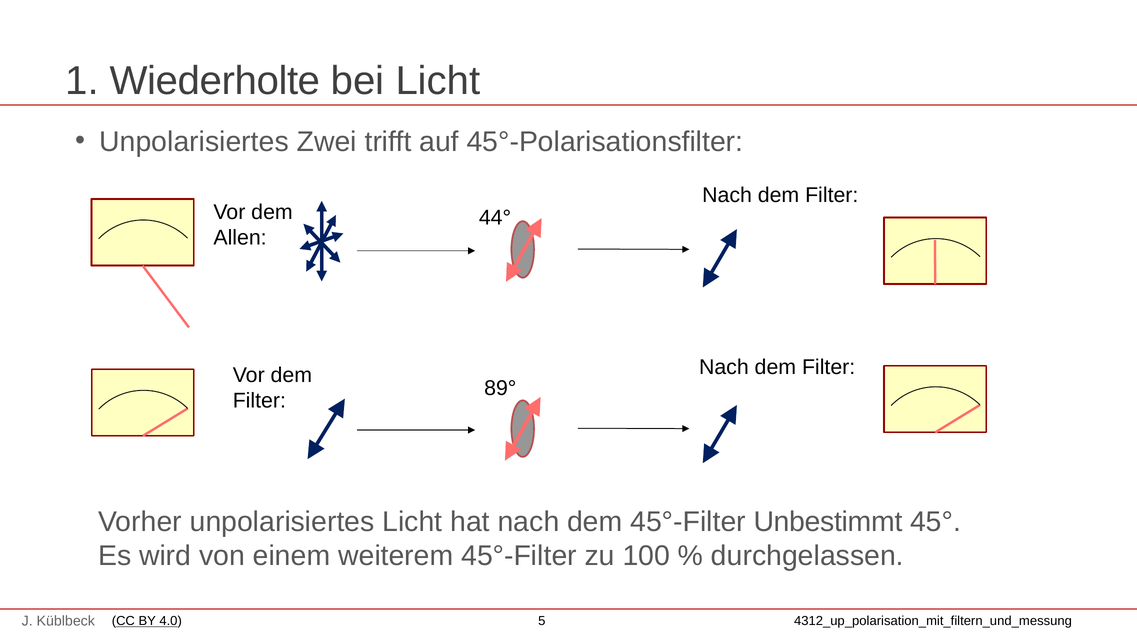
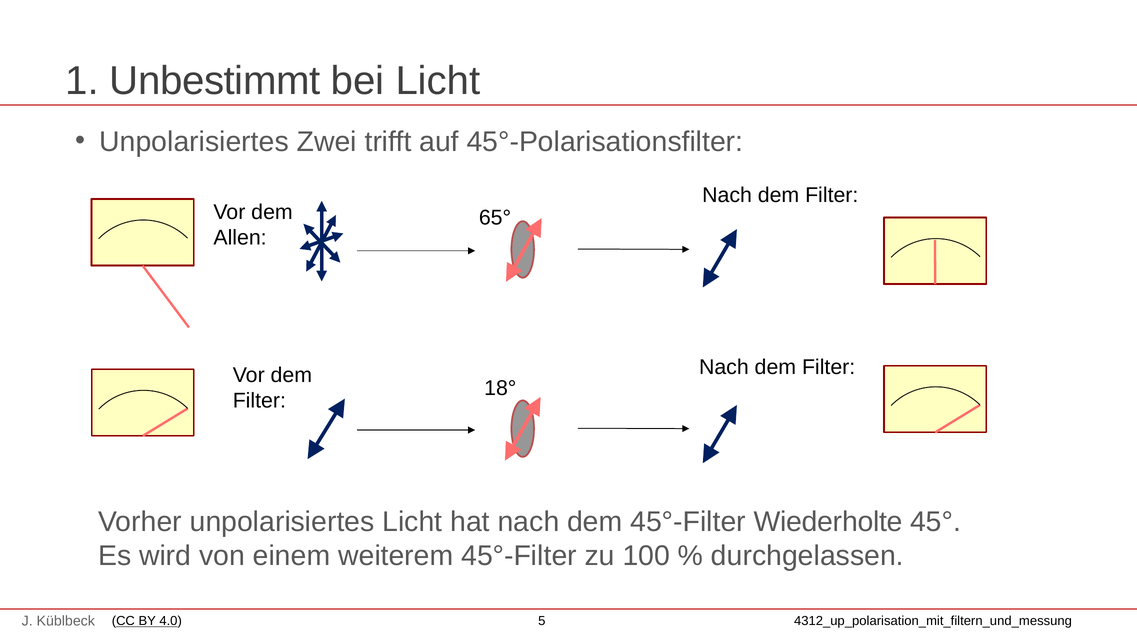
Wiederholte: Wiederholte -> Unbestimmt (215, 81)
44°: 44° -> 65° (495, 218)
89°: 89° -> 18° (500, 388)
Unbestimmt: Unbestimmt -> Wiederholte (828, 521)
